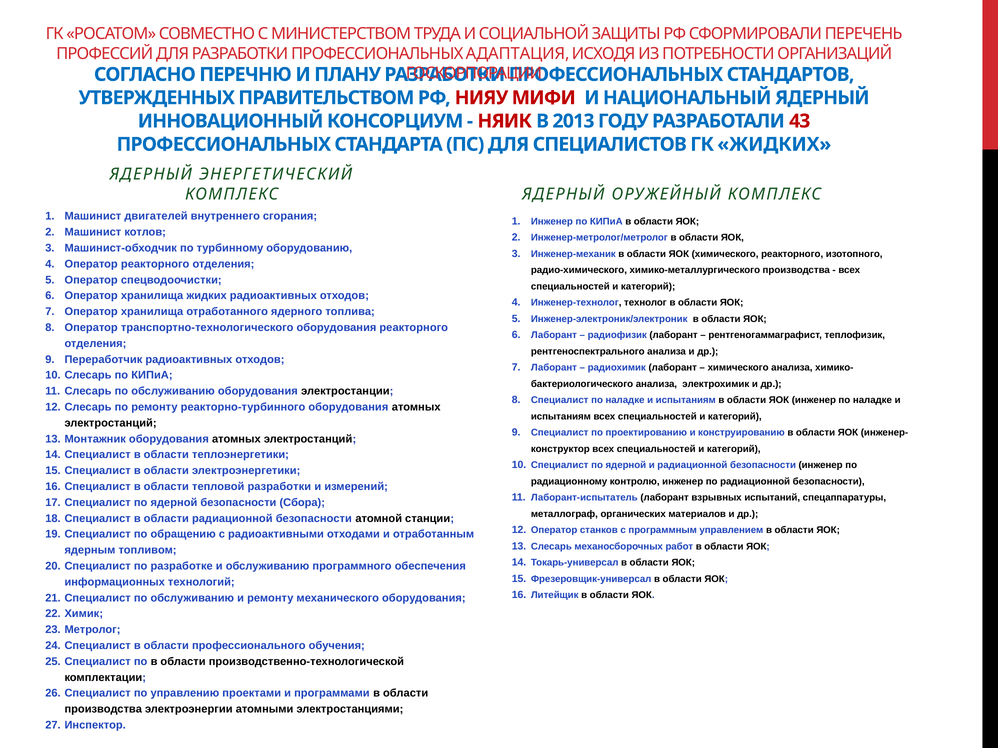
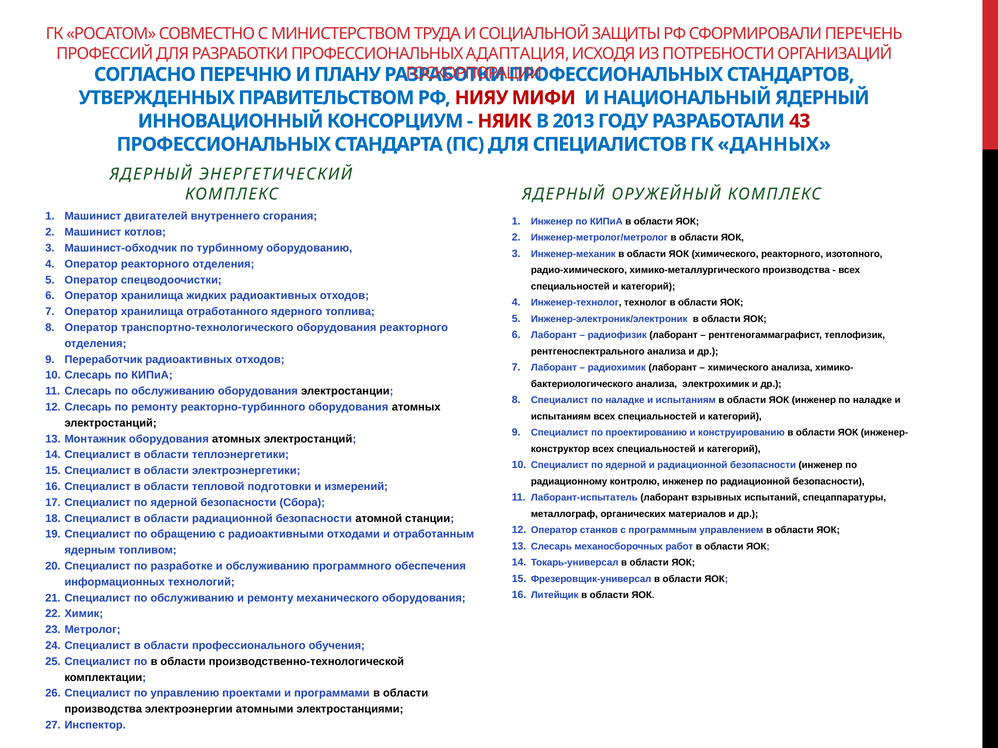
ГК ЖИДКИХ: ЖИДКИХ -> ДАННЫХ (774, 144)
тепловой разработки: разработки -> подготовки (279, 487)
